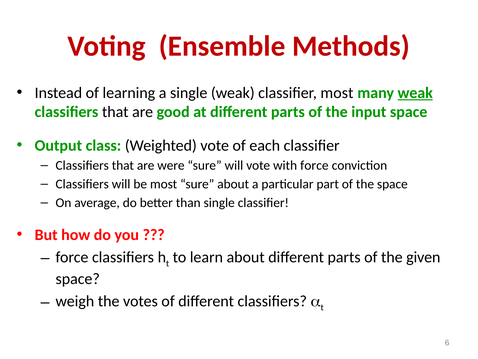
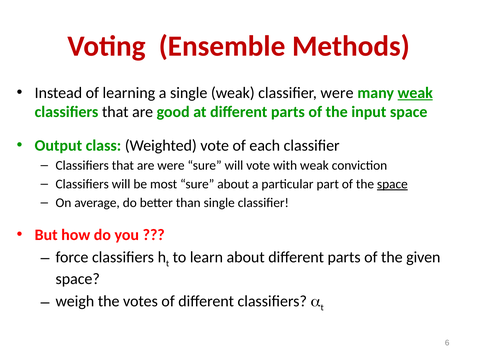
classifier most: most -> were (337, 93)
with force: force -> weak (314, 165)
space underline: none -> present (392, 184)
